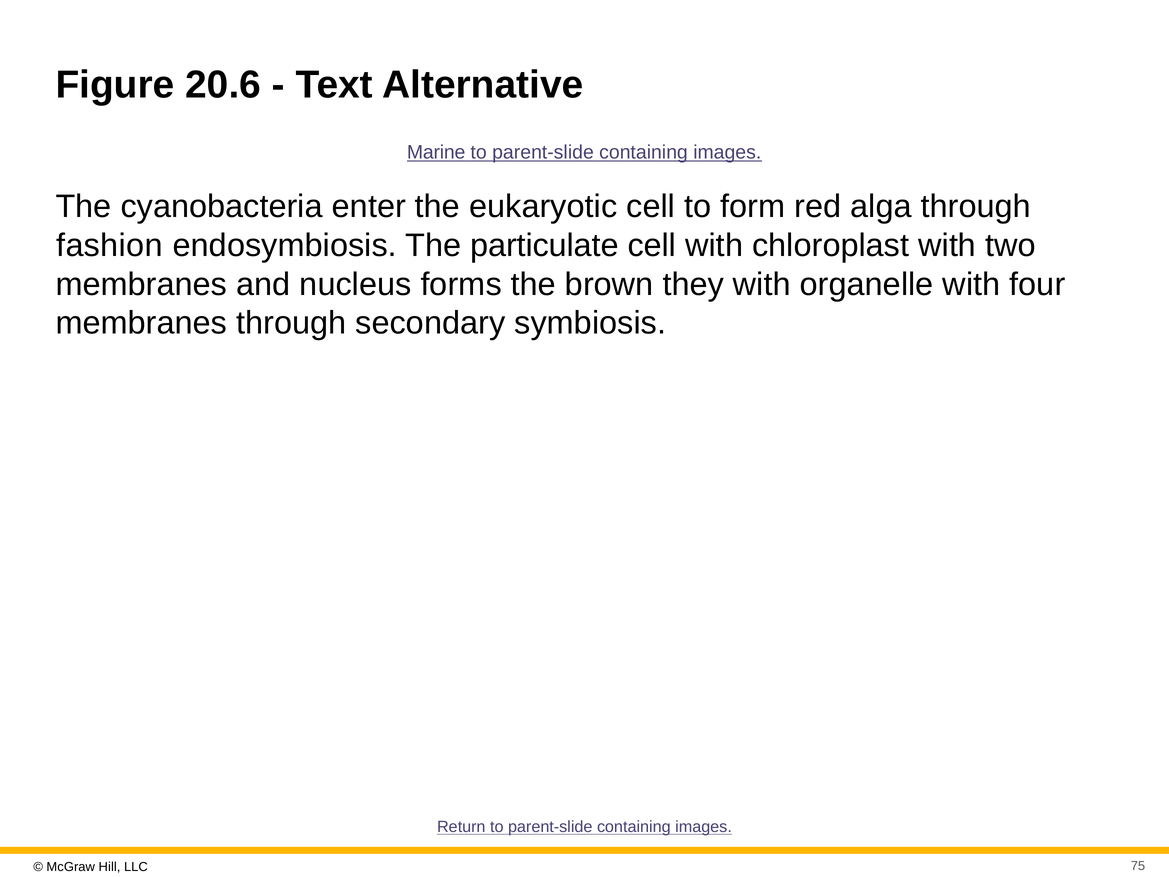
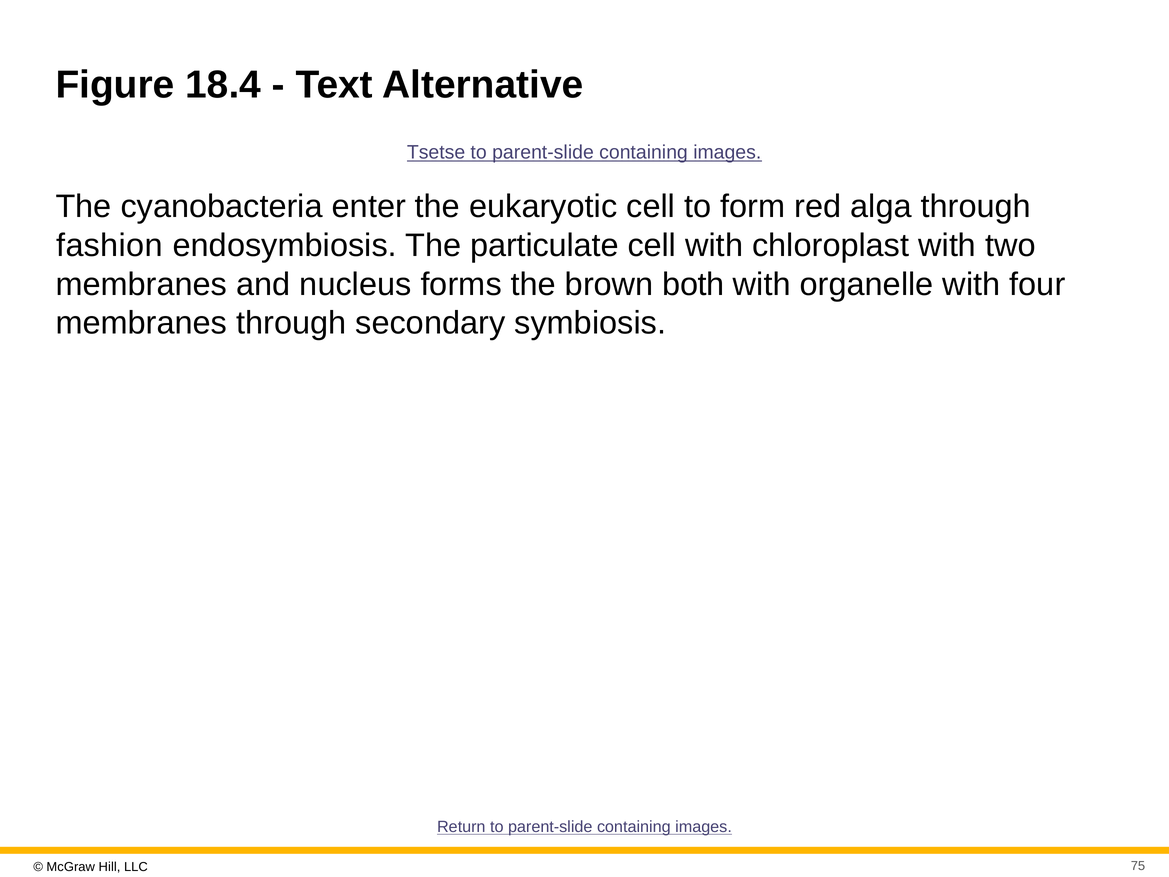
20.6: 20.6 -> 18.4 (223, 85)
Marine: Marine -> Tsetse (436, 152)
they: they -> both (693, 284)
